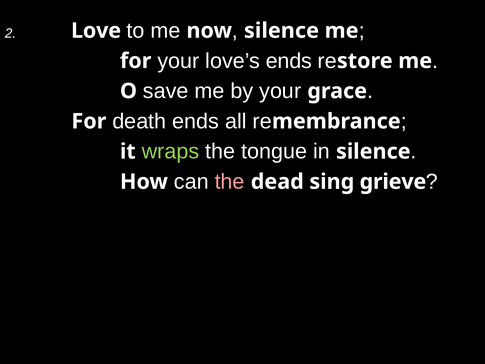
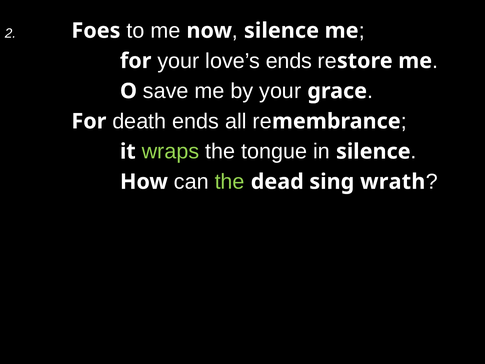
Love: Love -> Foes (96, 31)
the colour: pink -> light green (230, 182)
grieve: grieve -> wrath (393, 182)
